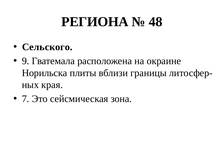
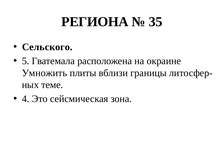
48: 48 -> 35 (156, 22)
9: 9 -> 5 (26, 61)
Норильска: Норильска -> Умножить (44, 73)
края: края -> теме (52, 85)
7: 7 -> 4 (26, 99)
